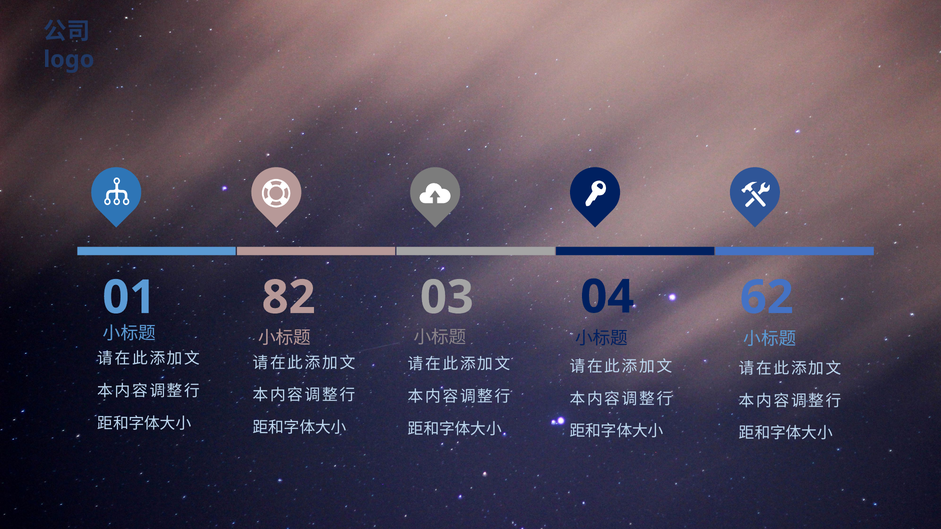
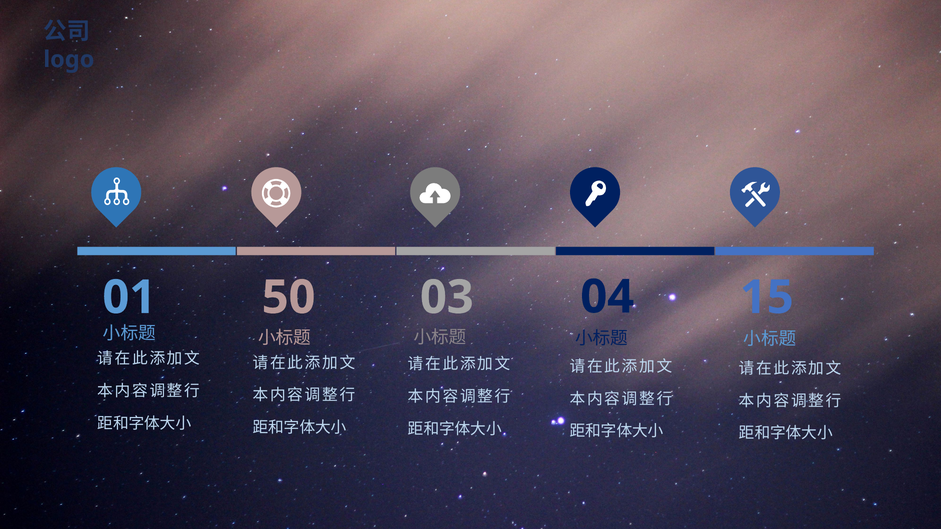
82: 82 -> 50 (289, 298)
62: 62 -> 15 (767, 298)
